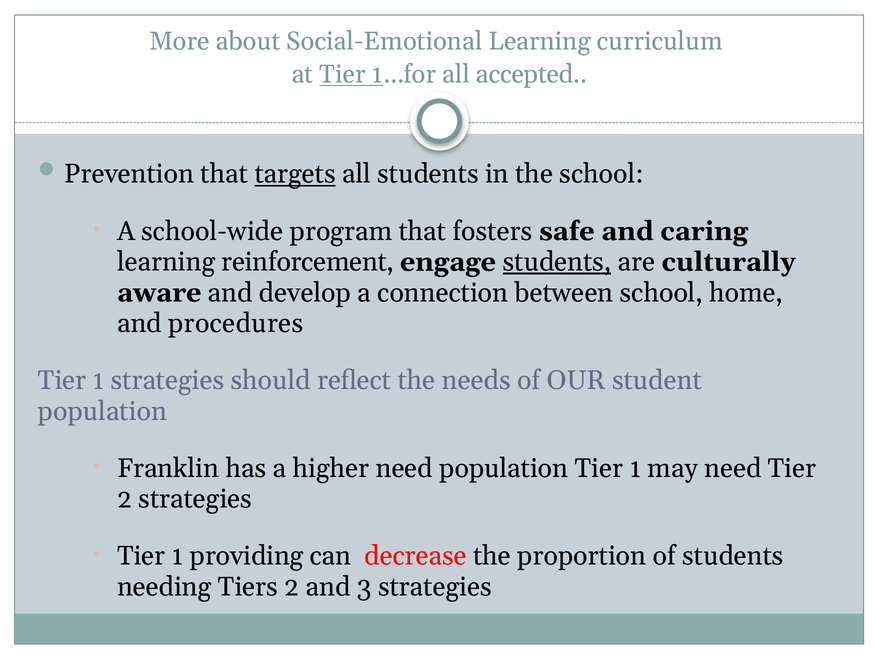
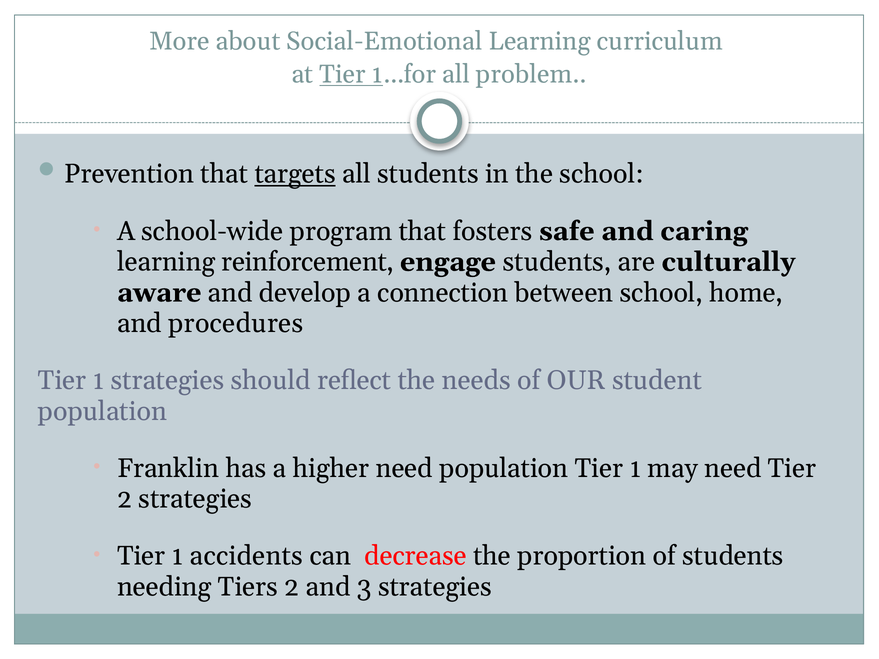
accepted: accepted -> problem (531, 74)
students underline: present -> none (557, 262)
providing: providing -> accidents (246, 556)
